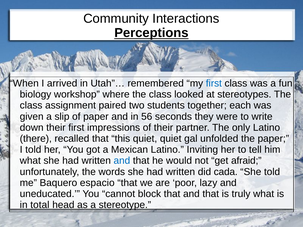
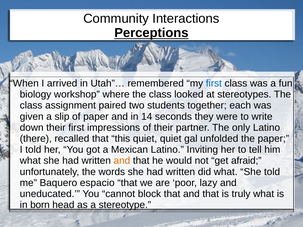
56: 56 -> 14 (147, 117)
and colour: blue -> orange (122, 161)
did cada: cada -> what (226, 172)
total: total -> born (40, 205)
